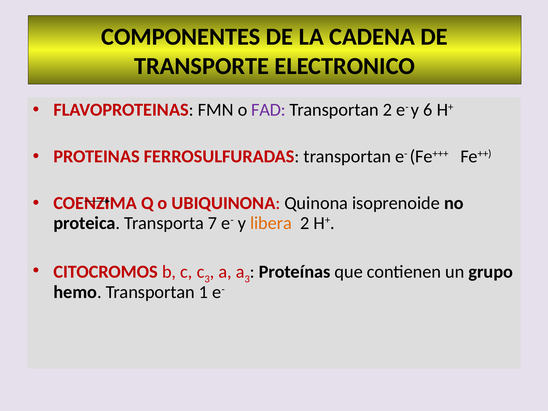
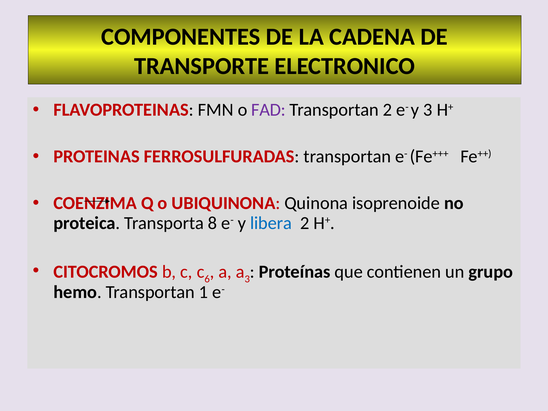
y 6: 6 -> 3 (428, 110)
7: 7 -> 8 (213, 223)
libera colour: orange -> blue (271, 223)
c 3: 3 -> 6 (207, 279)
